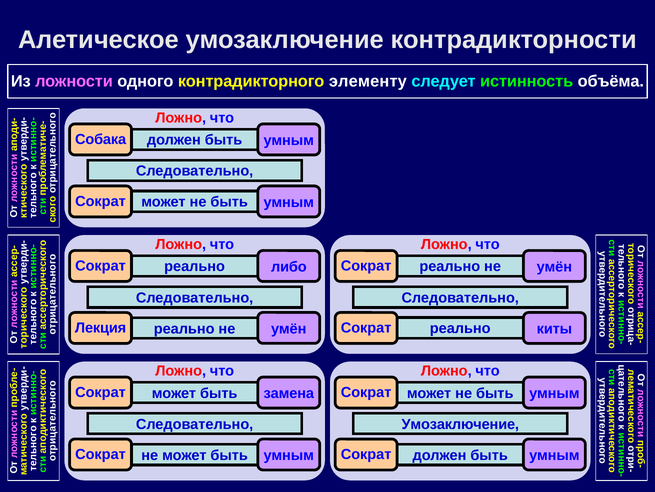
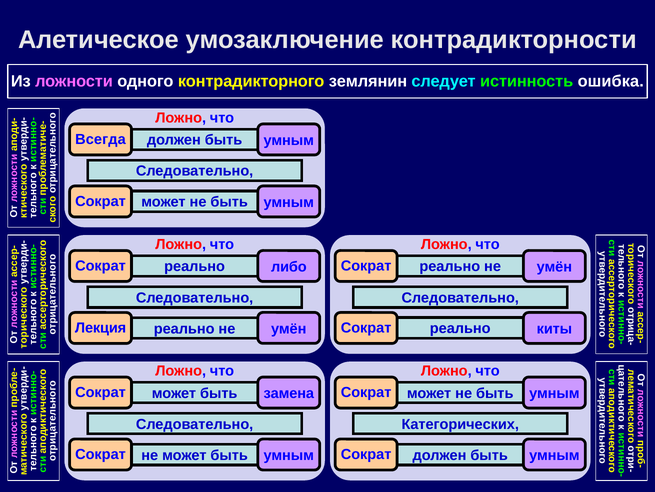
элементу: элементу -> землянин (368, 81)
объёма: объёма -> ошибка (611, 81)
Собака: Собака -> Всегда (100, 139)
Умозаключение: Умозаключение -> Категорических (460, 424)
